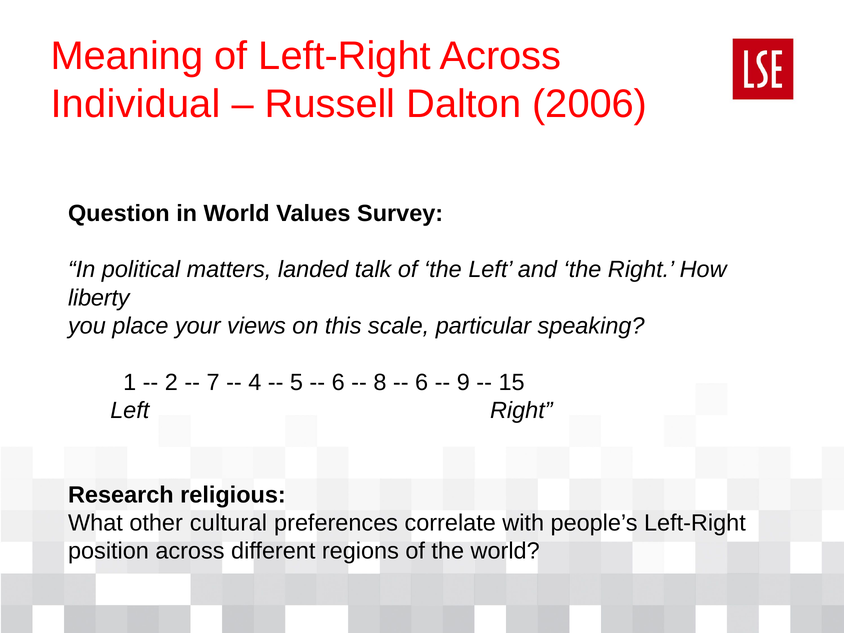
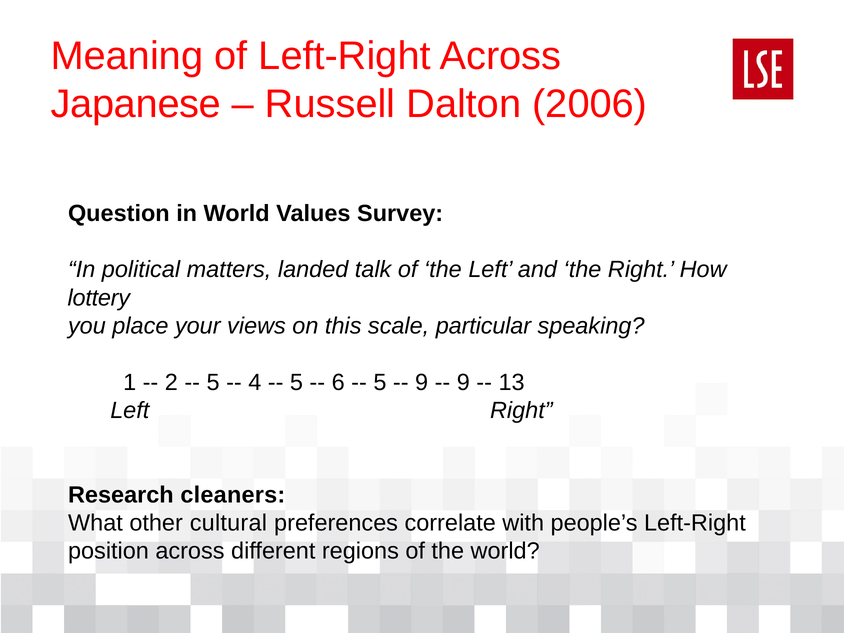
Individual: Individual -> Japanese (136, 104)
liberty: liberty -> lottery (99, 298)
7: 7 -> 5 (213, 382)
8: 8 -> 5 (380, 382)
6: 6 -> 9 (422, 382)
15: 15 -> 13 (512, 382)
religious: religious -> cleaners (233, 495)
